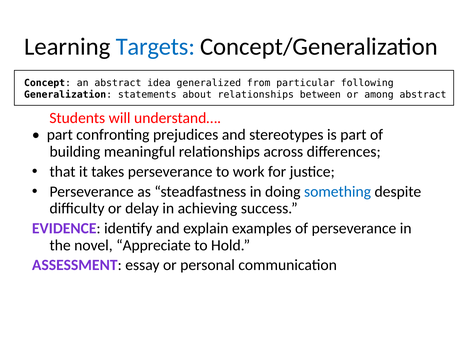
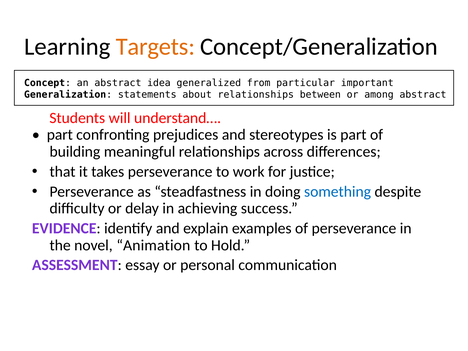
Targets colour: blue -> orange (155, 47)
following: following -> important (367, 83)
Appreciate: Appreciate -> Animation (153, 245)
